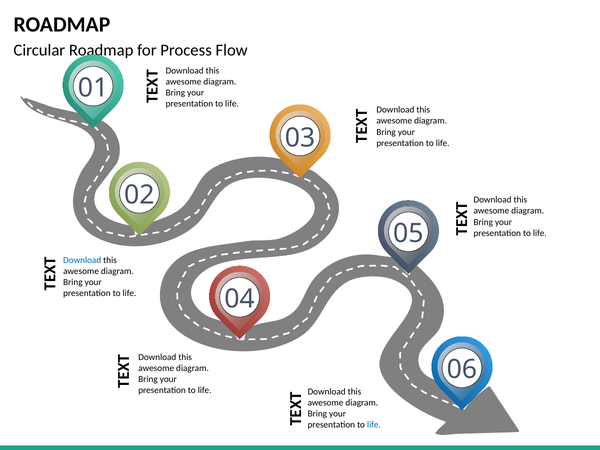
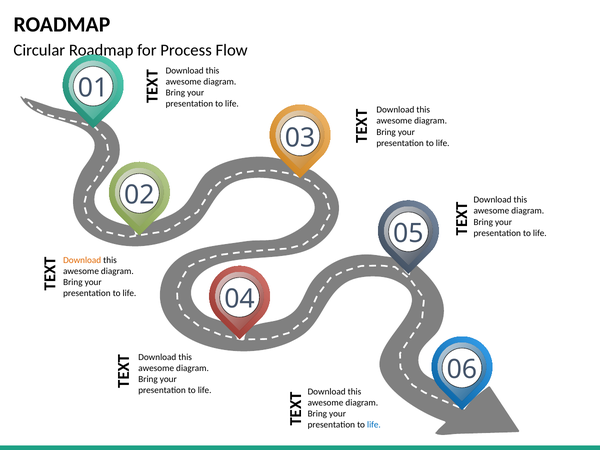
Download colour: blue -> orange (82, 260)
